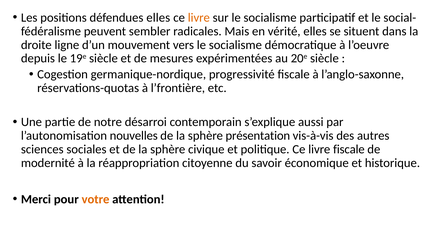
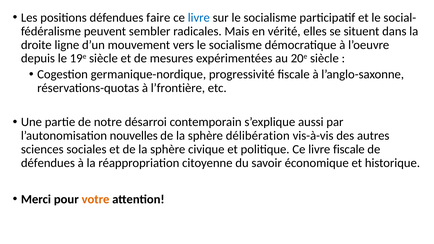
défendues elles: elles -> faire (158, 18)
livre colour: orange -> blue (199, 18)
présentation: présentation -> délibération (258, 136)
modernité: modernité -> défendues (48, 163)
